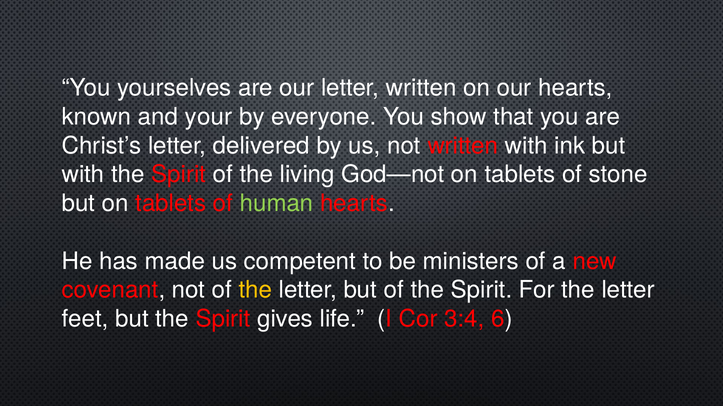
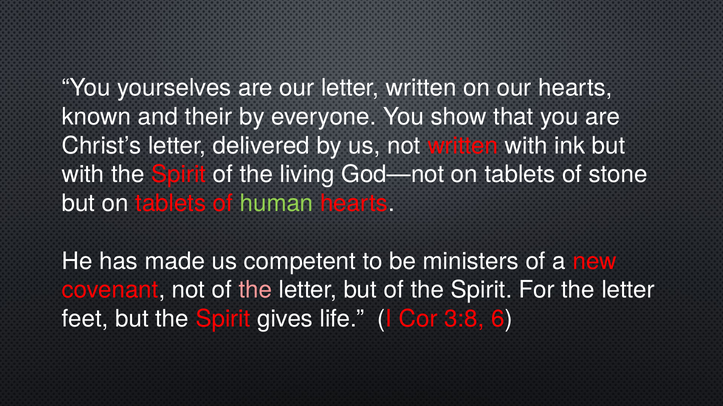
your: your -> their (209, 117)
the colour: yellow -> pink (255, 290)
3:4: 3:4 -> 3:8 (464, 319)
